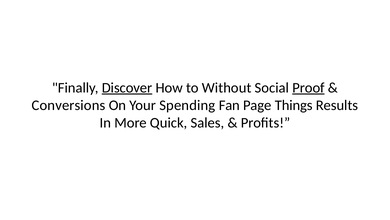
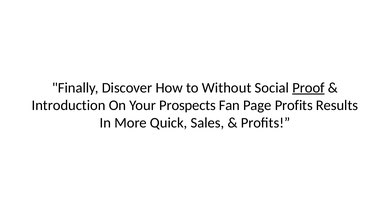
Discover underline: present -> none (127, 88)
Conversions: Conversions -> Introduction (69, 105)
Spending: Spending -> Prospects (187, 105)
Page Things: Things -> Profits (294, 105)
